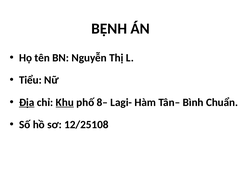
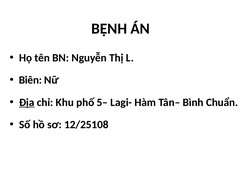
Tiểu: Tiểu -> Biên (30, 80)
Khu underline: present -> none (65, 102)
8–: 8– -> 5– (102, 102)
